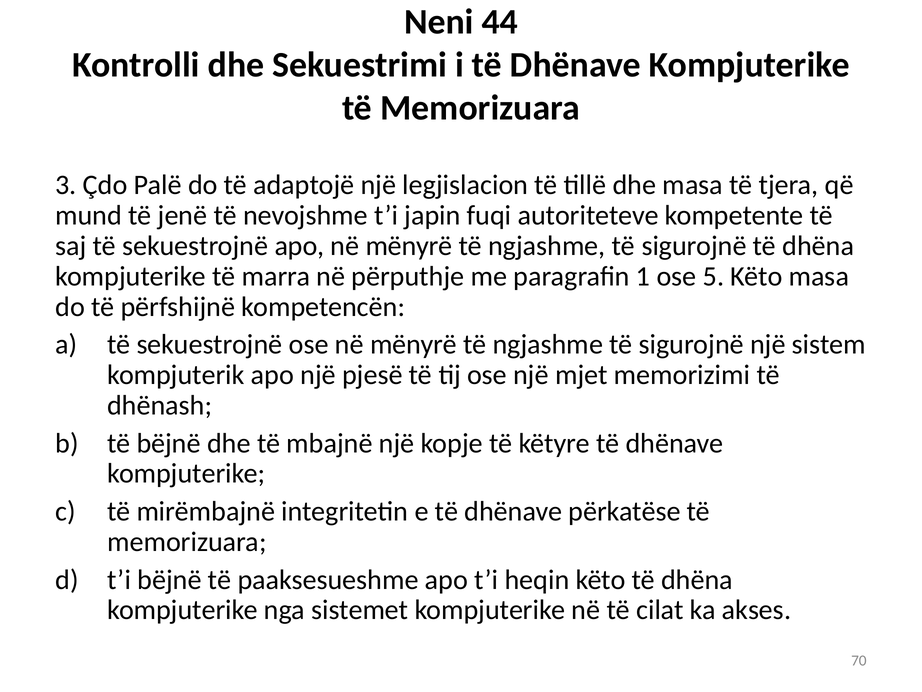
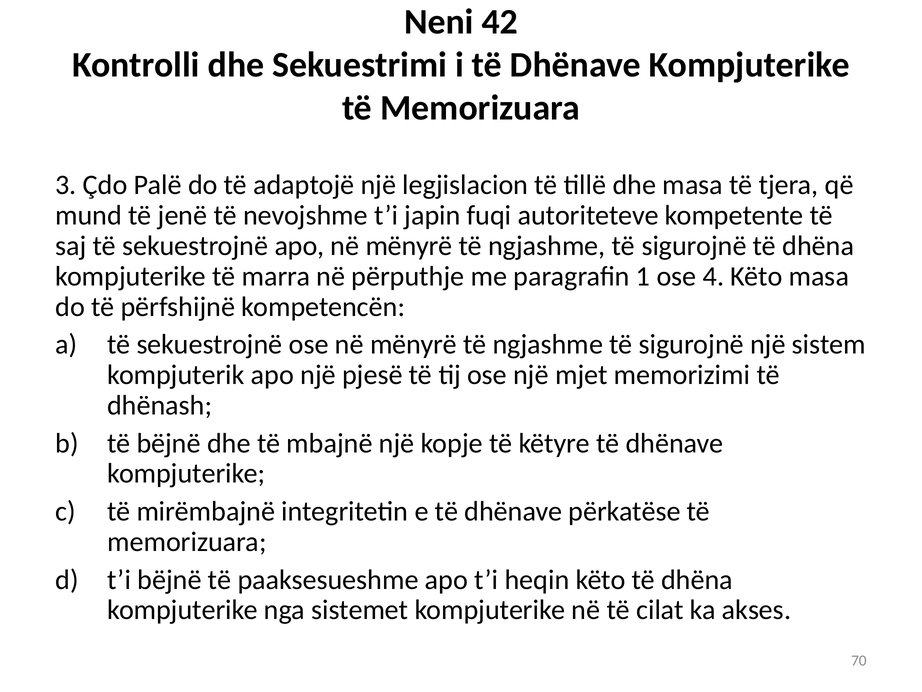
44: 44 -> 42 (500, 22)
5: 5 -> 4 (713, 276)
